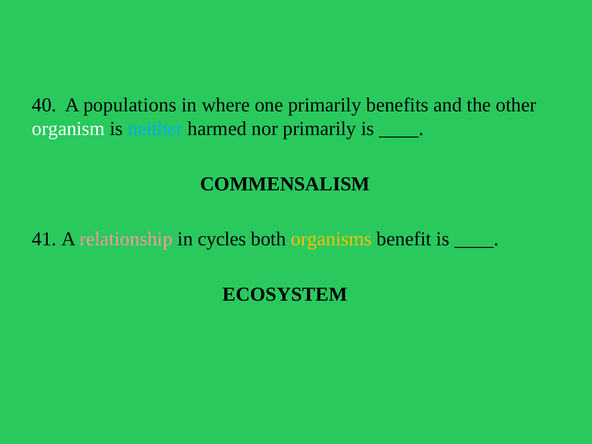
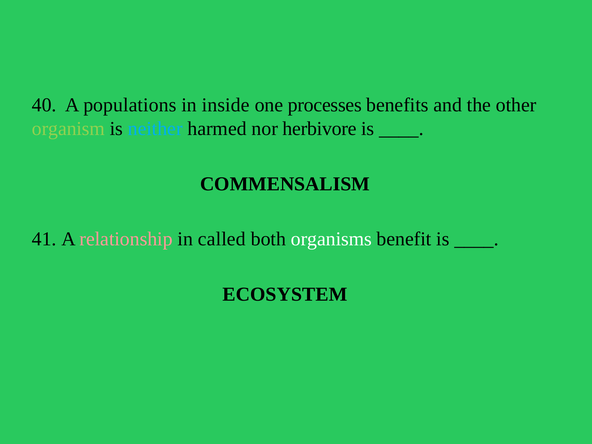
where: where -> inside (226, 105)
one primarily: primarily -> processes (325, 105)
organism colour: white -> light green (68, 129)
nor primarily: primarily -> herbivore (320, 129)
cycles: cycles -> called (222, 239)
organisms colour: yellow -> white (331, 239)
